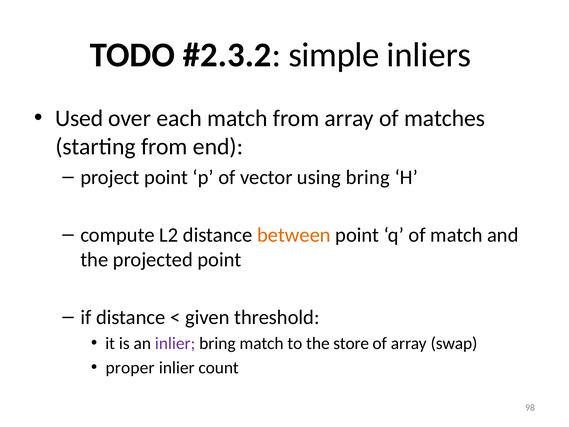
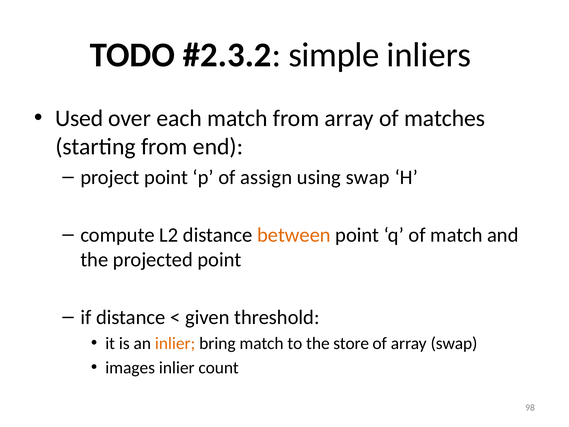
vector: vector -> assign (266, 177)
using bring: bring -> swap (368, 177)
inlier colour: purple -> orange (175, 343)
proper: proper -> images (130, 367)
